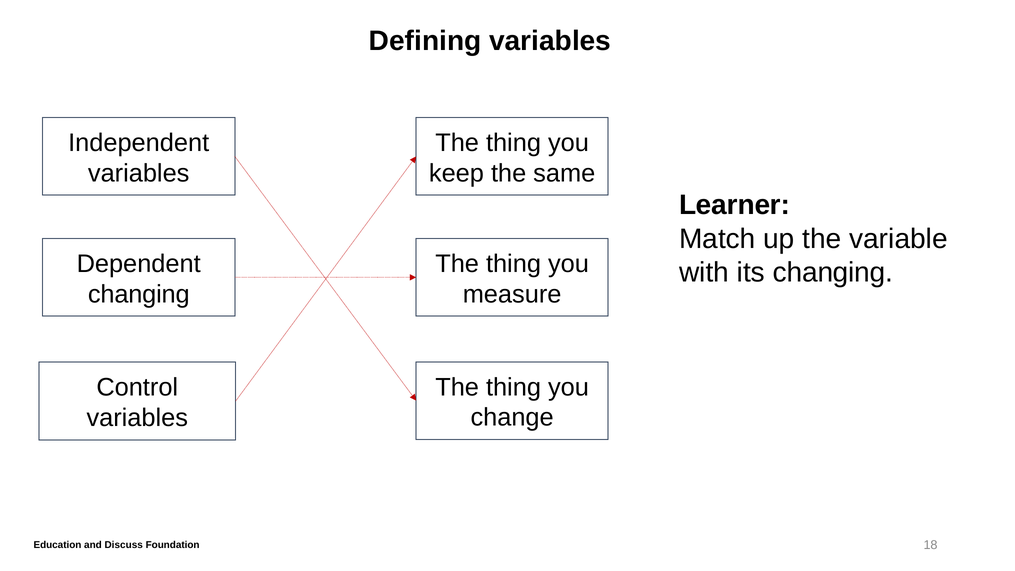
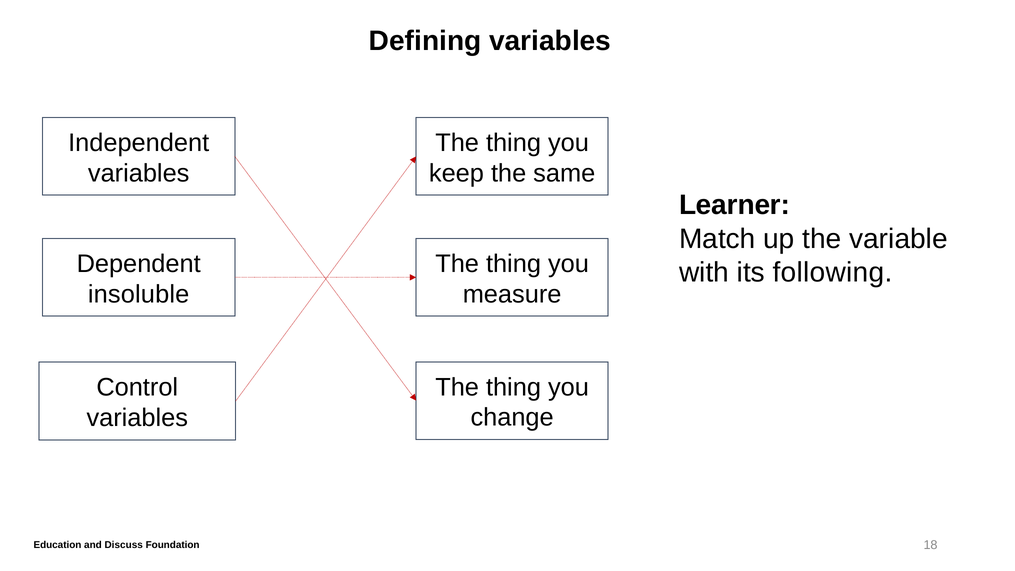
its changing: changing -> following (833, 273)
changing: changing -> insoluble (139, 294)
